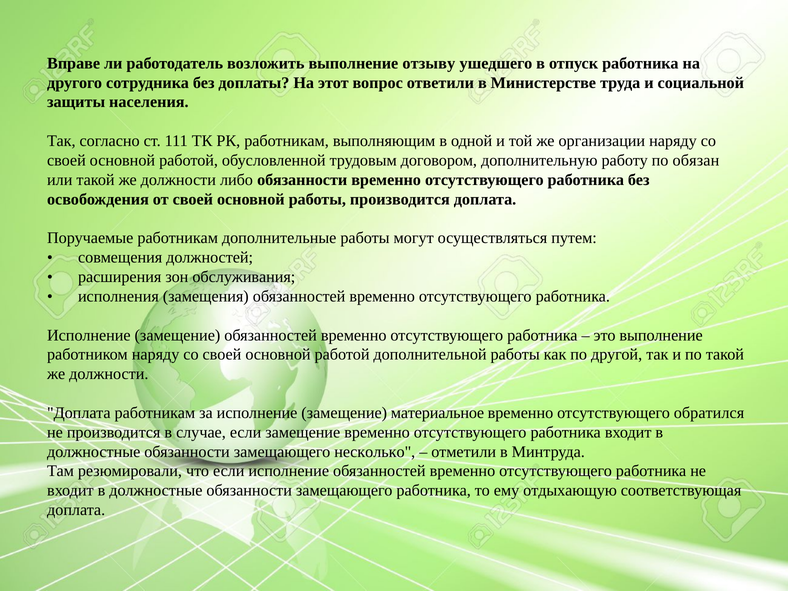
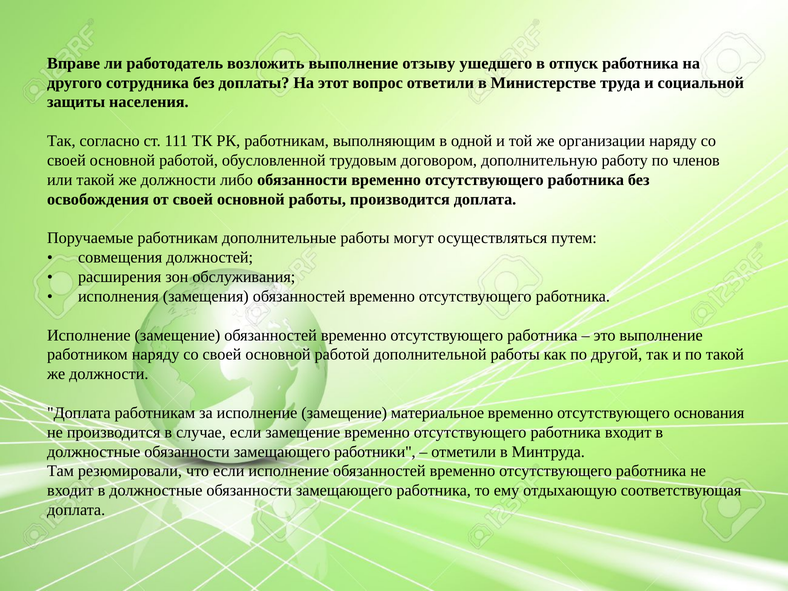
обязан: обязан -> членов (696, 160)
обратился: обратился -> основания (709, 413)
несколько: несколько -> работники (375, 452)
